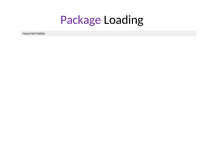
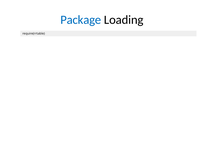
Package colour: purple -> blue (81, 20)
